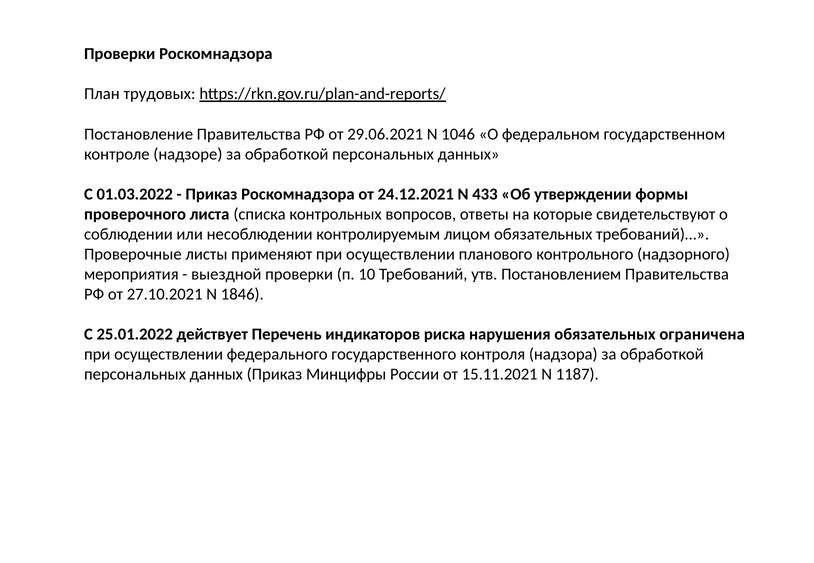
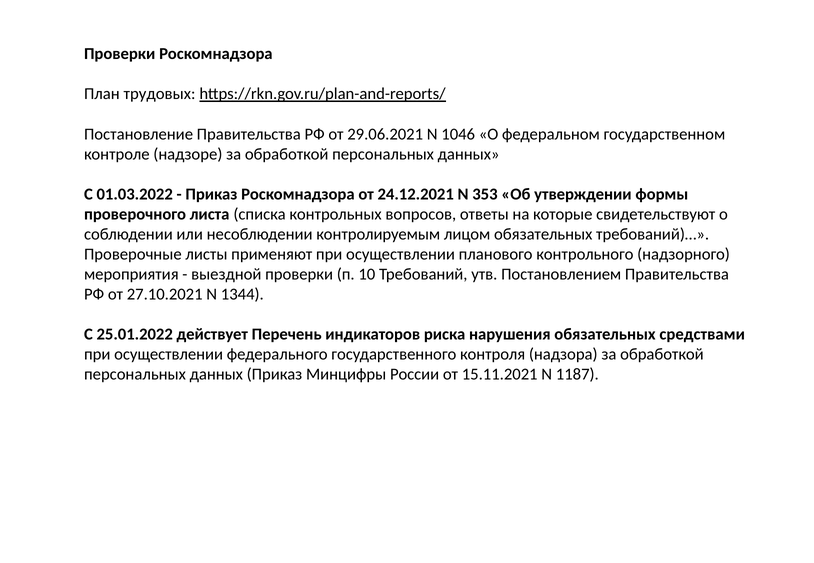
433: 433 -> 353 (485, 195)
1846: 1846 -> 1344 (242, 295)
ограничена: ограничена -> средствами (702, 335)
